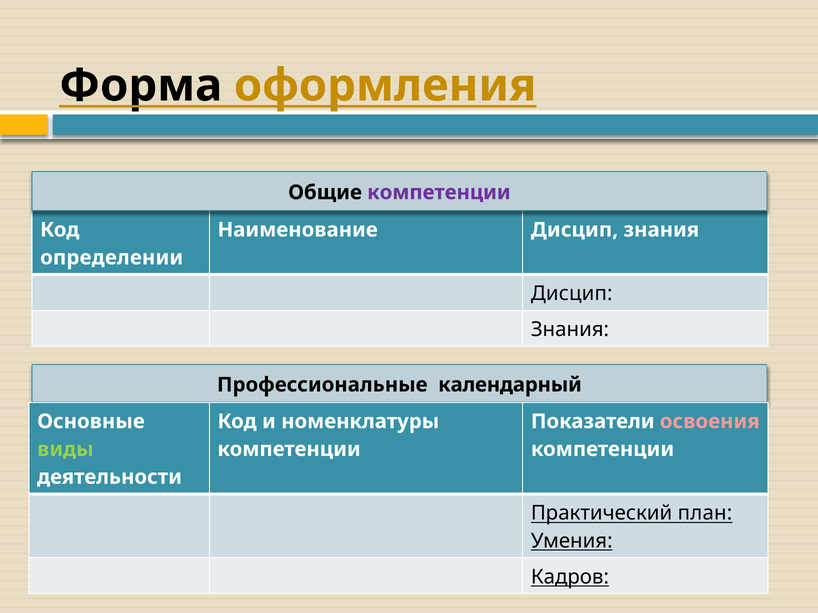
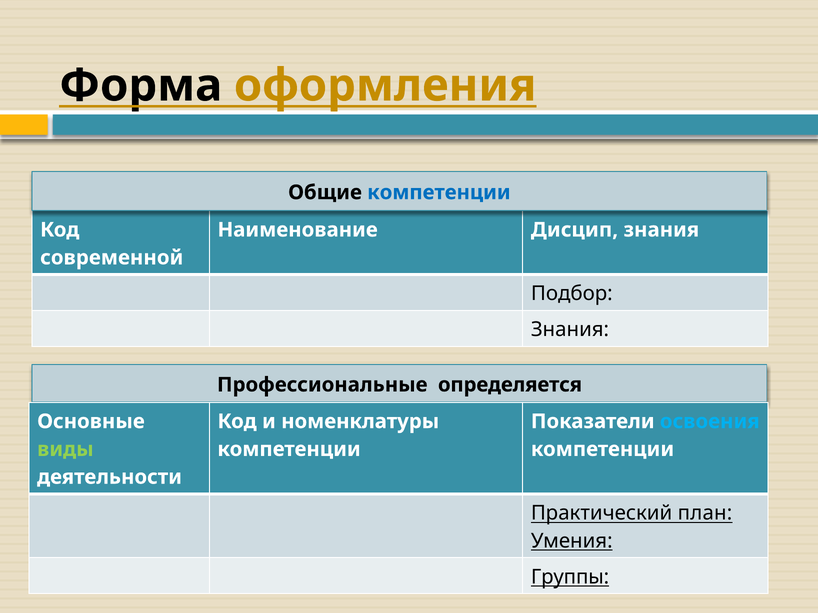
компетенции colour: purple -> blue (439, 193)
определении: определении -> современной (112, 258)
Дисцип: Дисцип -> Подбор (572, 294)
календарный: календарный -> определяется (510, 385)
освоения colour: pink -> light blue (710, 422)
Кадров: Кадров -> Группы (570, 577)
